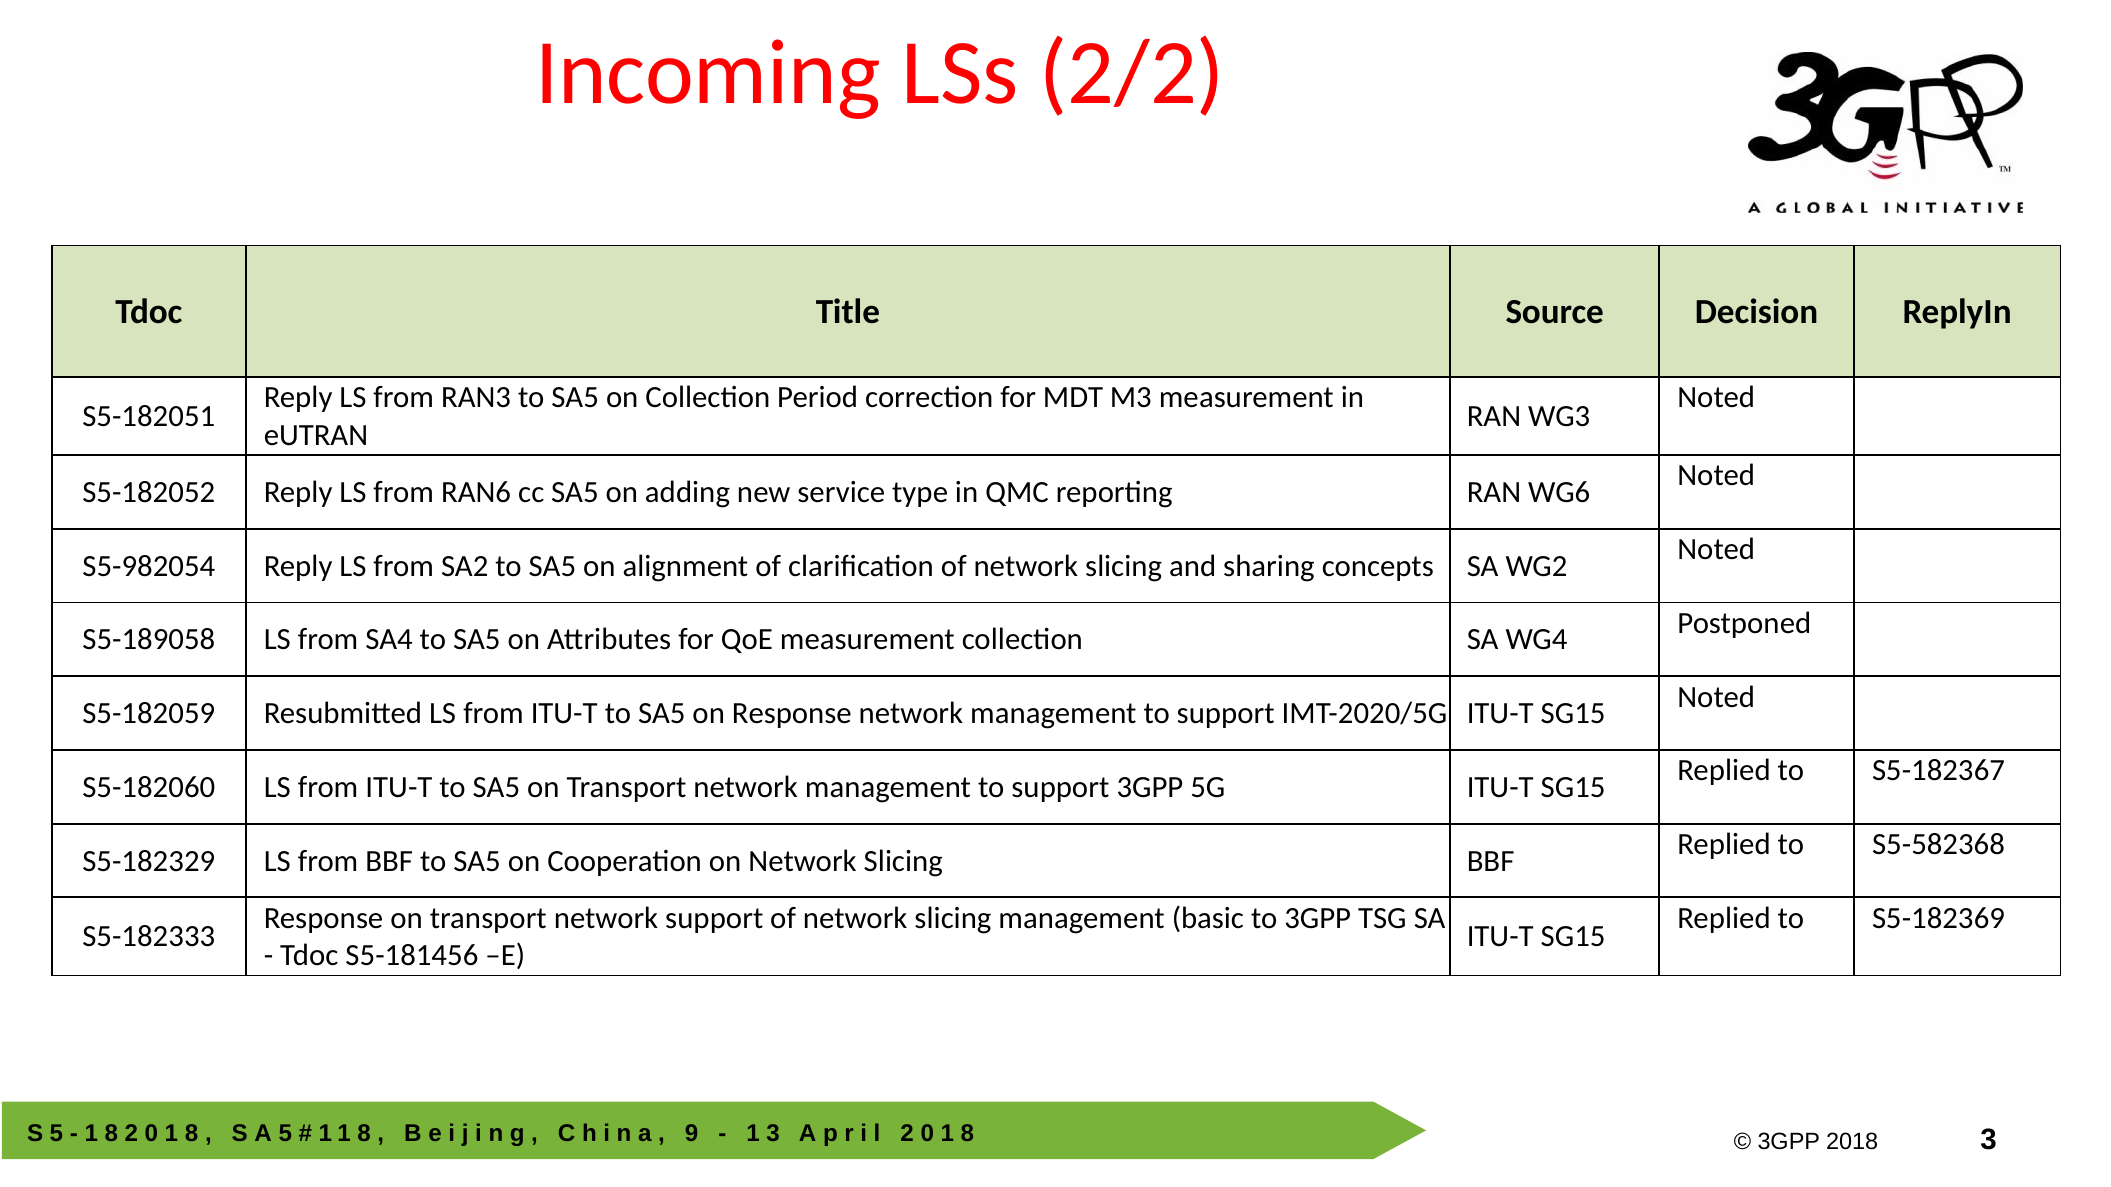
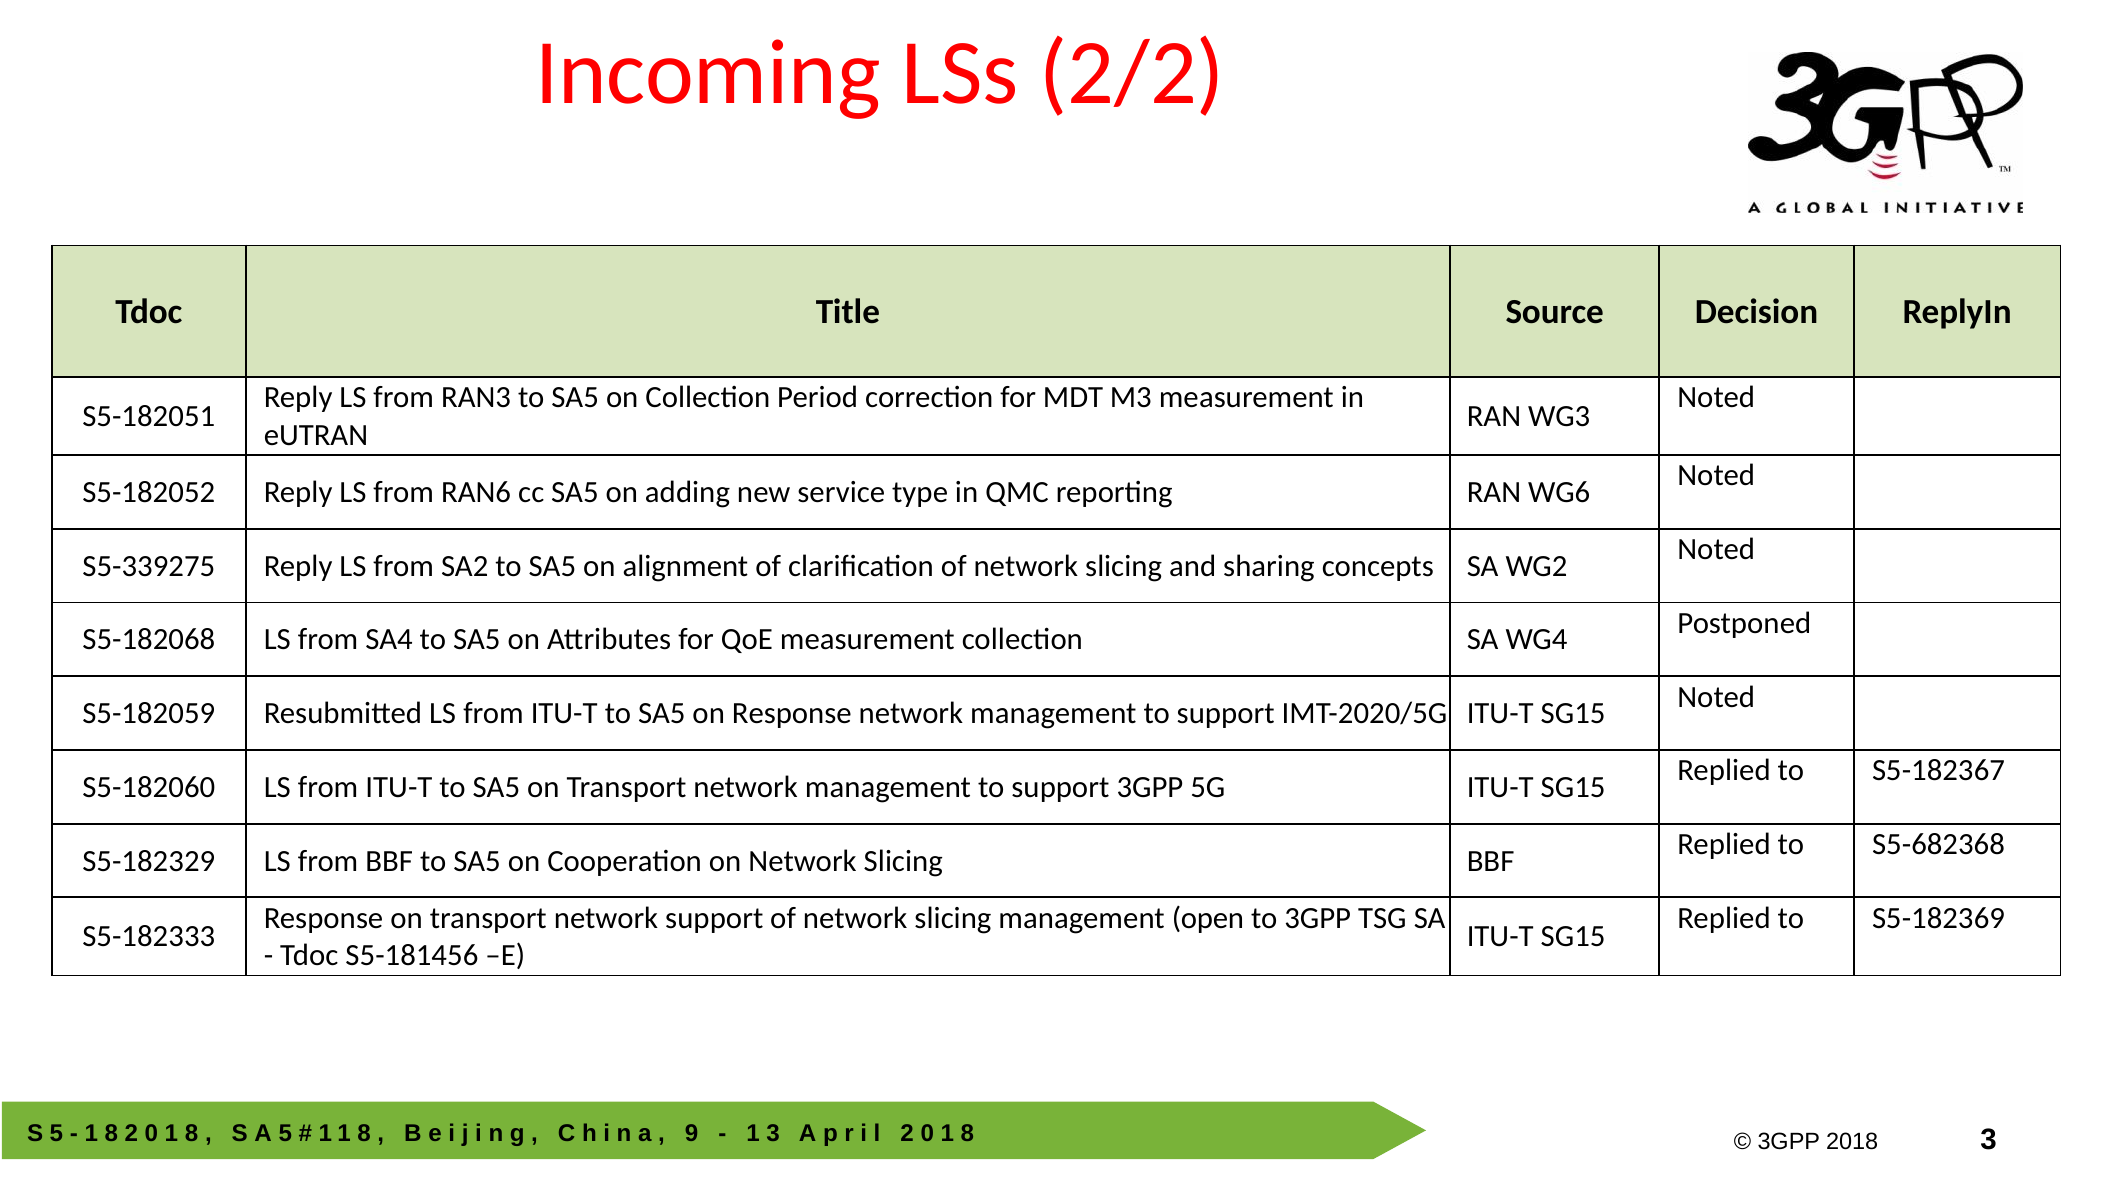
S5-982054: S5-982054 -> S5-339275 (149, 566)
S5-189058: S5-189058 -> S5-182068 (149, 640)
S5-582368: S5-582368 -> S5-682368 (1938, 845)
basic: basic -> open (1208, 918)
